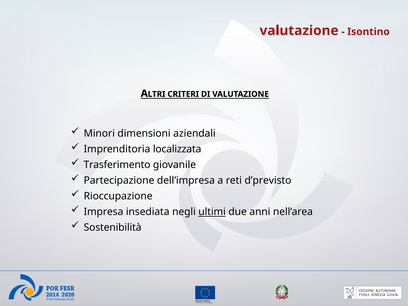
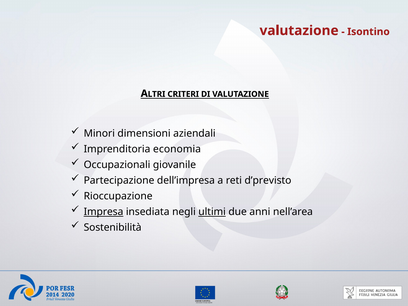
localizzata: localizzata -> economia (177, 149)
Trasferimento: Trasferimento -> Occupazionali (117, 165)
Impresa underline: none -> present (104, 212)
